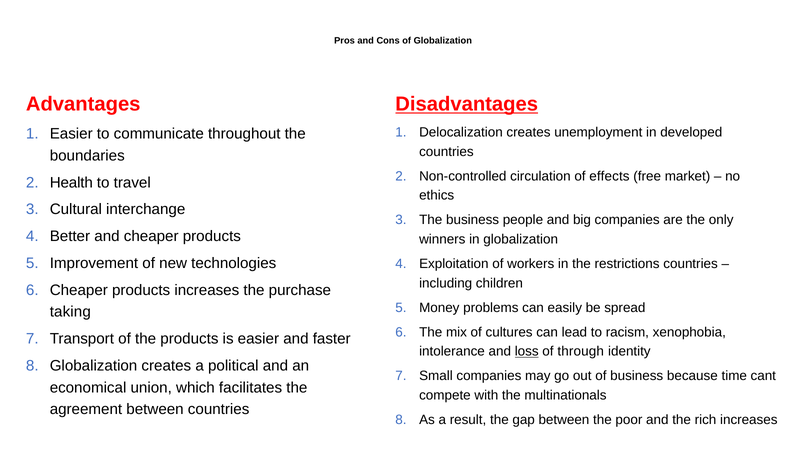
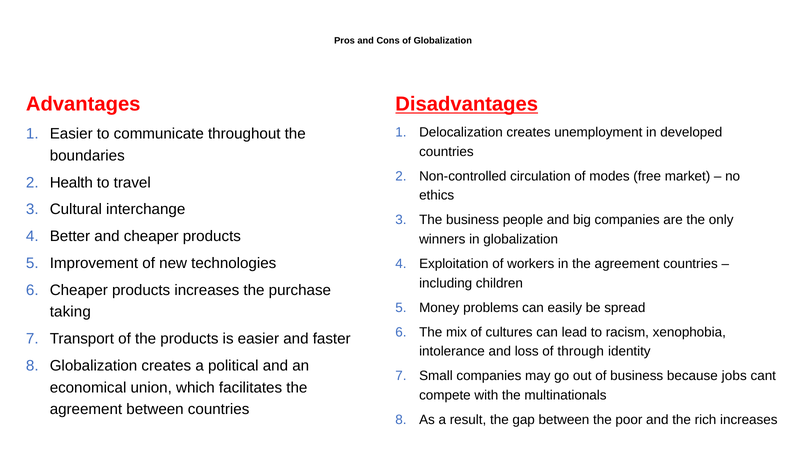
effects: effects -> modes (610, 176)
in the restrictions: restrictions -> agreement (627, 264)
loss underline: present -> none (527, 352)
time: time -> jobs (734, 376)
